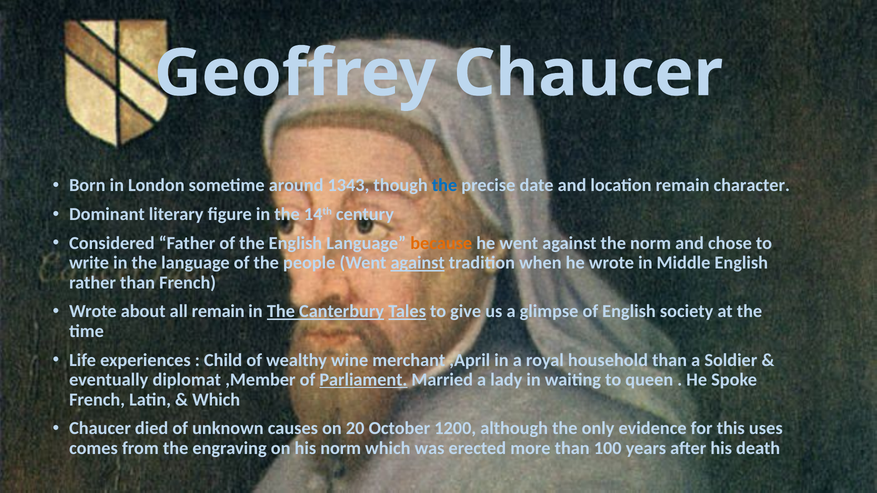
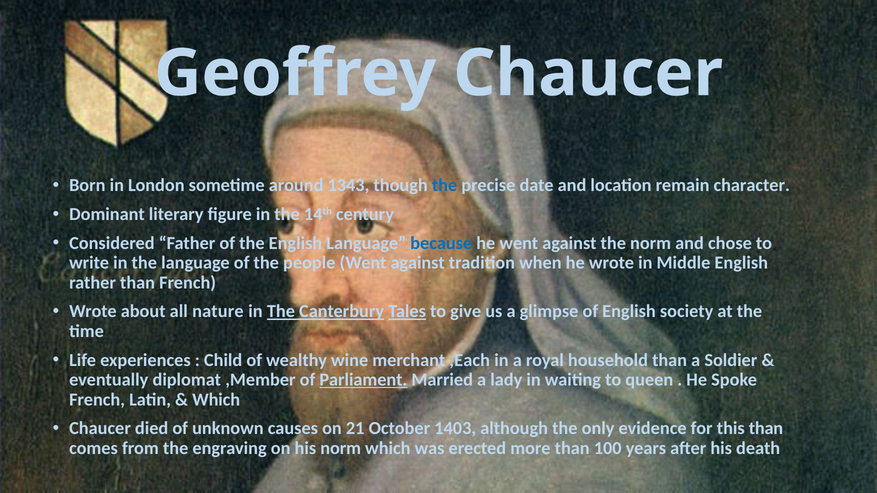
because colour: orange -> blue (441, 243)
against underline: present -> none (418, 263)
all remain: remain -> nature (218, 312)
,April: ,April -> ,Each (470, 360)
20: 20 -> 21 (355, 429)
1200: 1200 -> 1403 (455, 429)
this uses: uses -> than (766, 429)
